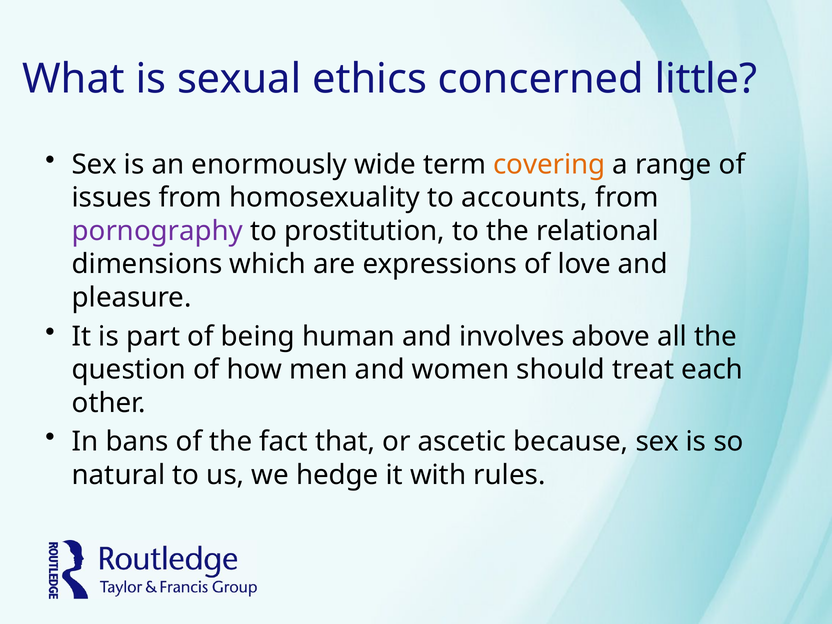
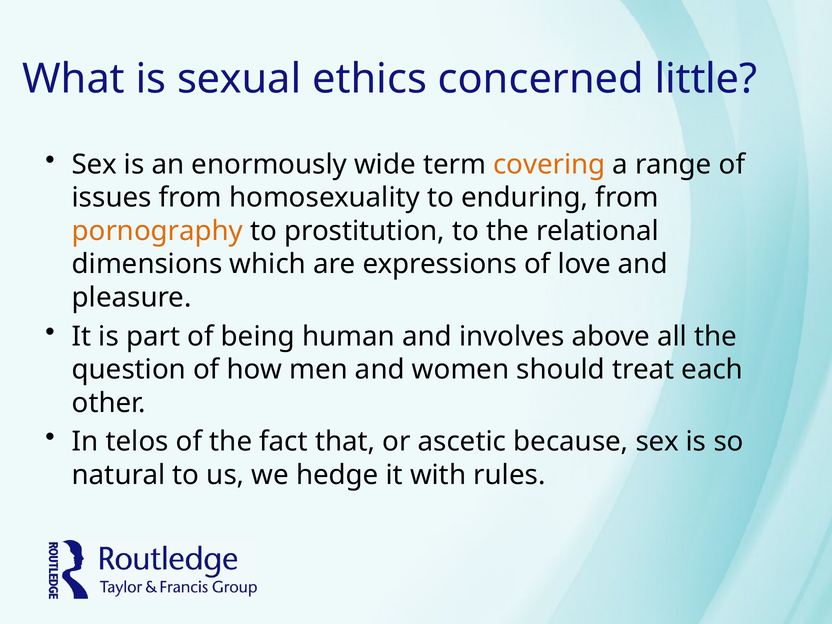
accounts: accounts -> enduring (525, 198)
pornography colour: purple -> orange (157, 231)
bans: bans -> telos (137, 442)
